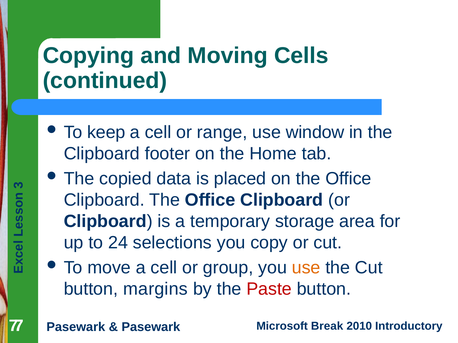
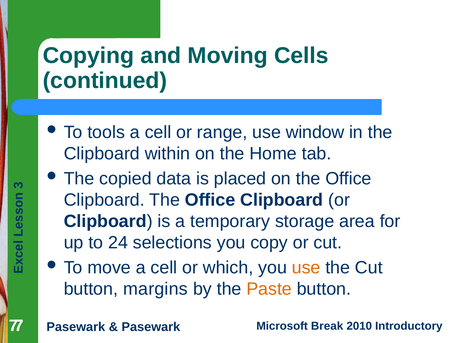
keep: keep -> tools (106, 133)
footer: footer -> within (167, 154)
group: group -> which (228, 268)
Paste colour: red -> orange (269, 289)
